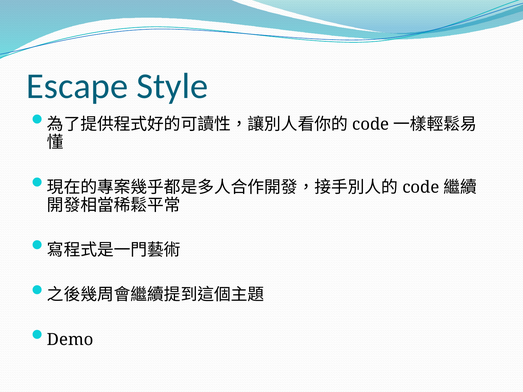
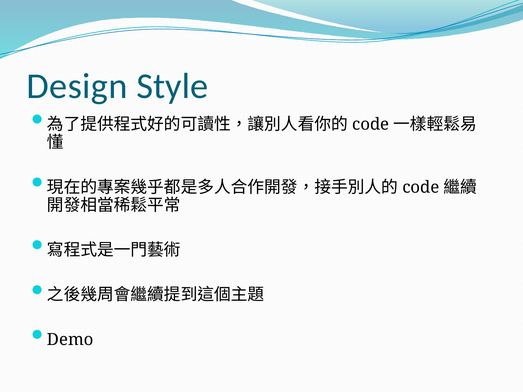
Escape: Escape -> Design (77, 86)
